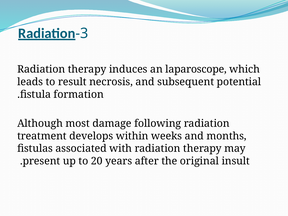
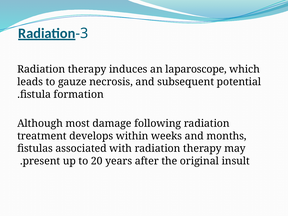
result: result -> gauze (72, 82)
